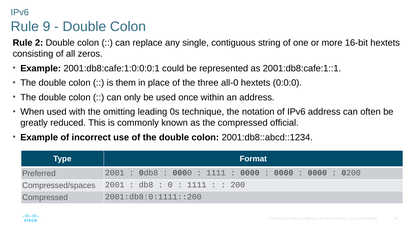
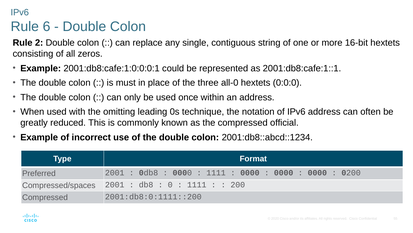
9: 9 -> 6 (47, 26)
them: them -> must (126, 83)
